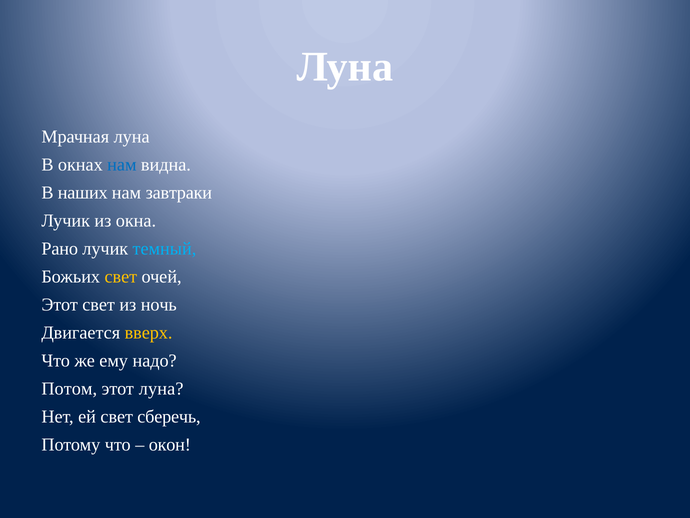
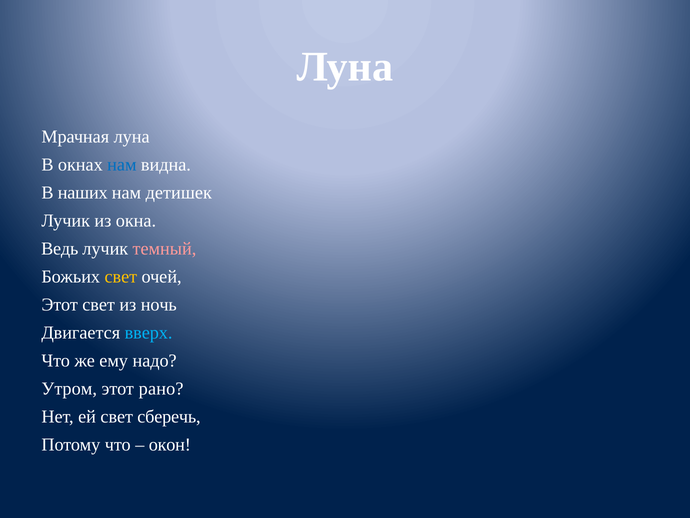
завтраки: завтраки -> детишек (179, 192)
Рано: Рано -> Ведь (60, 248)
темный colour: light blue -> pink (164, 248)
вверх colour: yellow -> light blue (149, 332)
Потом: Потом -> Утром (69, 388)
этот луна: луна -> рано (161, 388)
